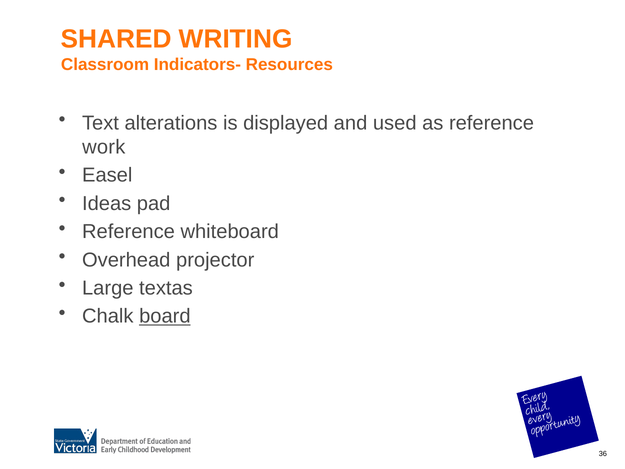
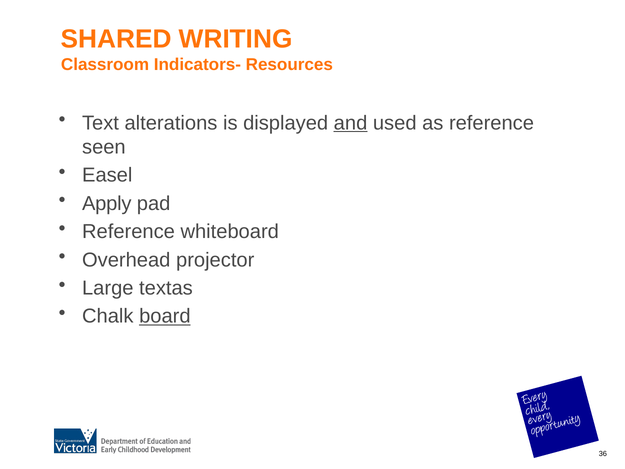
and underline: none -> present (351, 123)
work: work -> seen (104, 147)
Ideas: Ideas -> Apply (107, 204)
